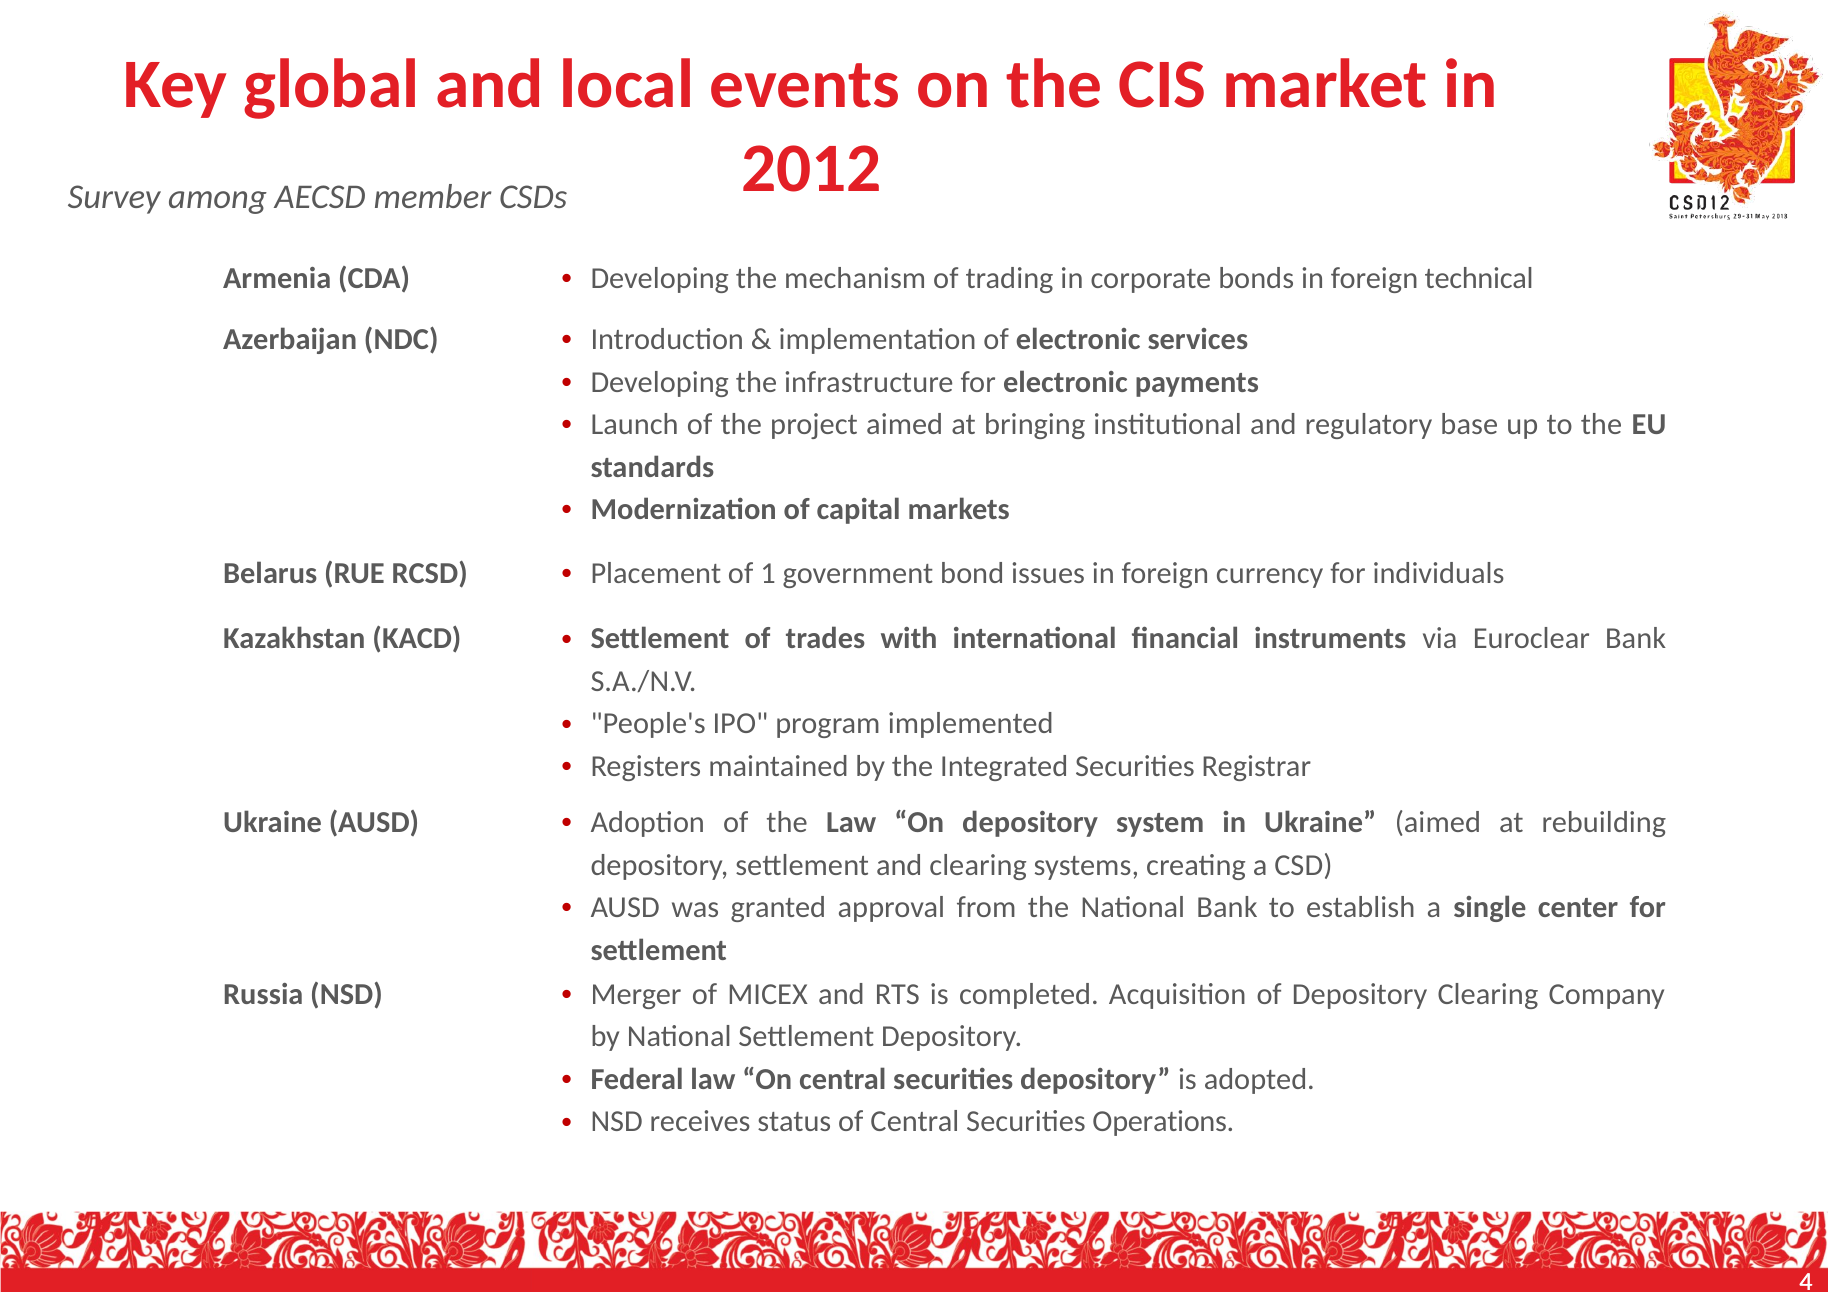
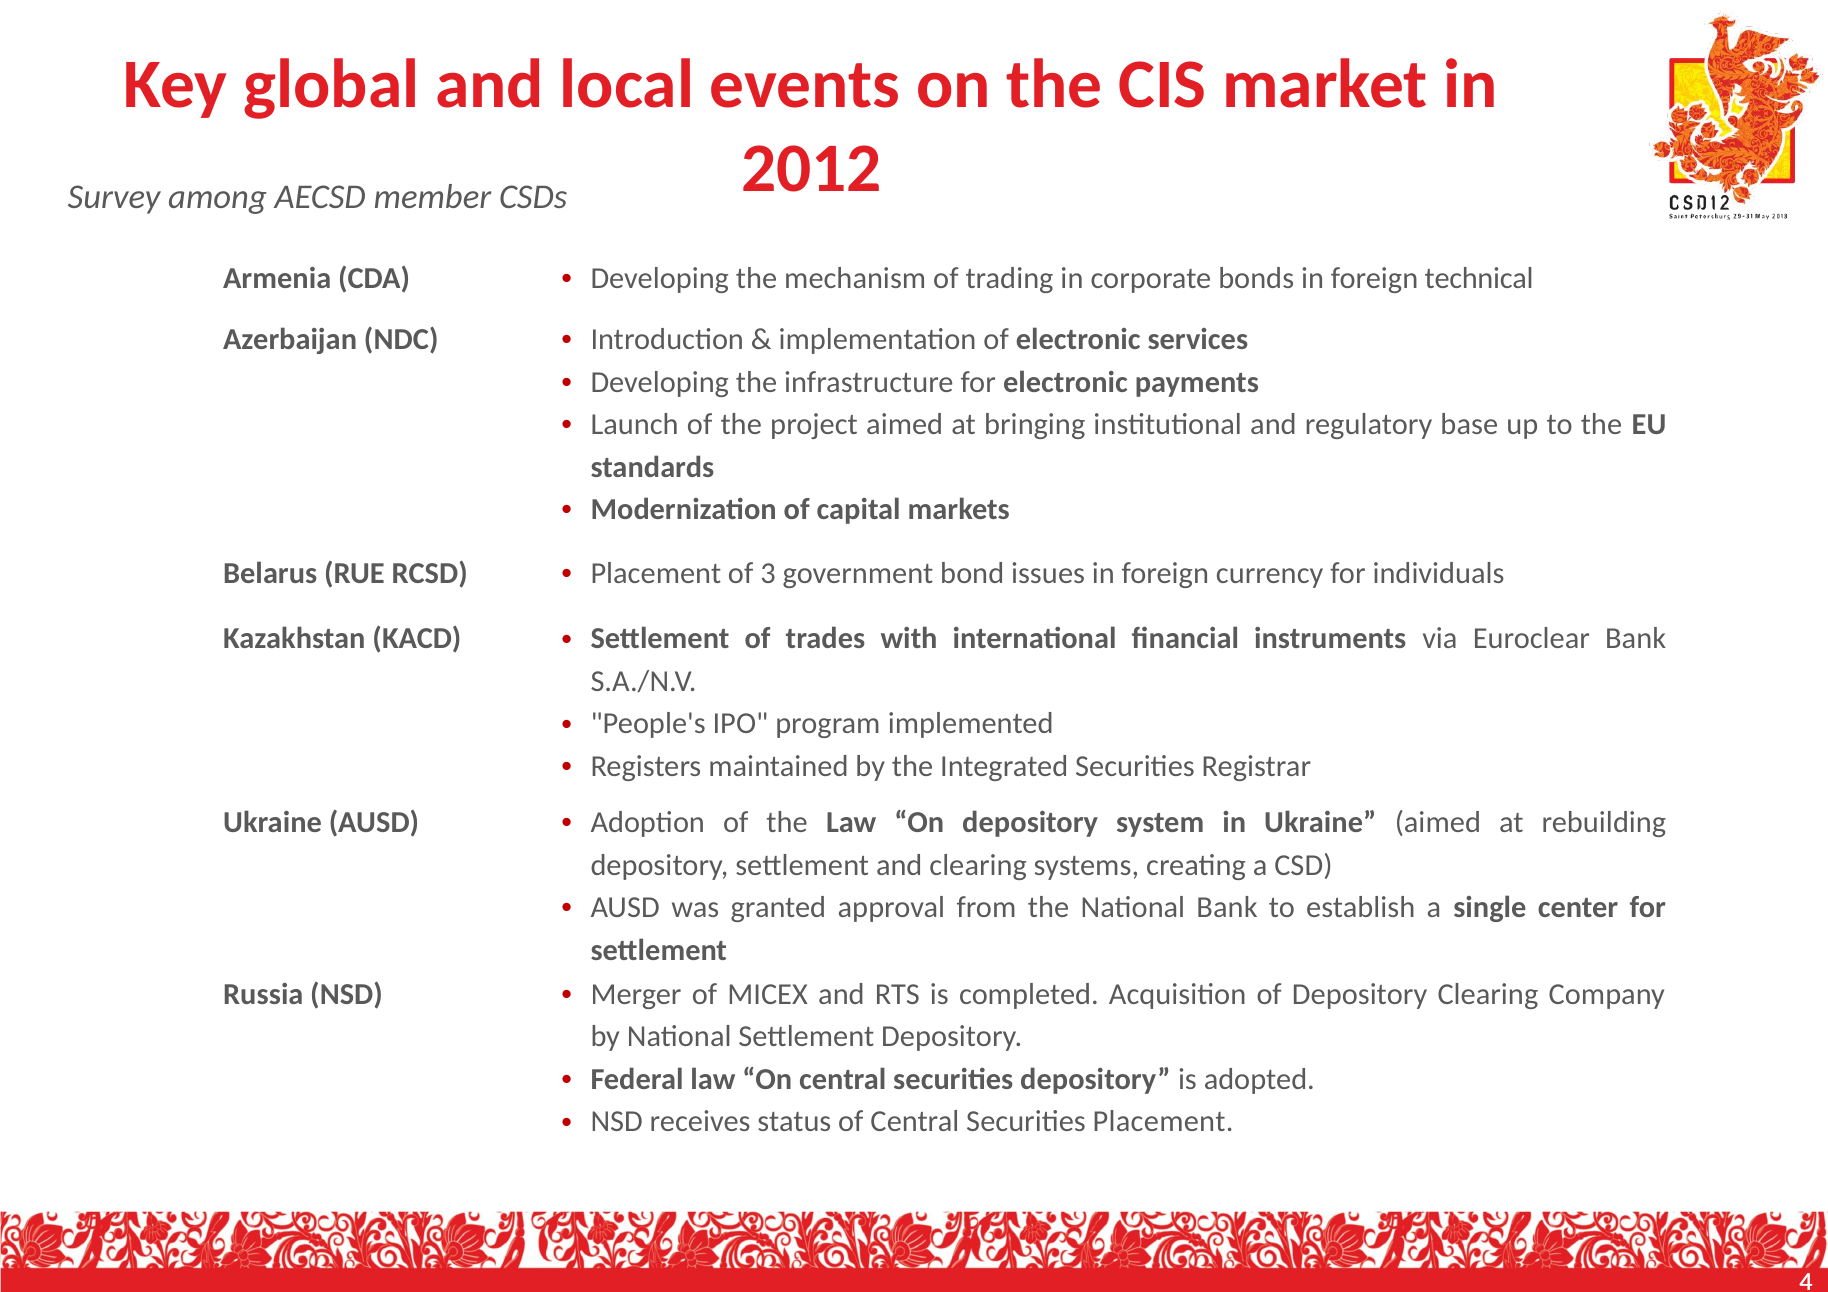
1: 1 -> 3 (768, 574)
Securities Operations: Operations -> Placement (1163, 1122)
